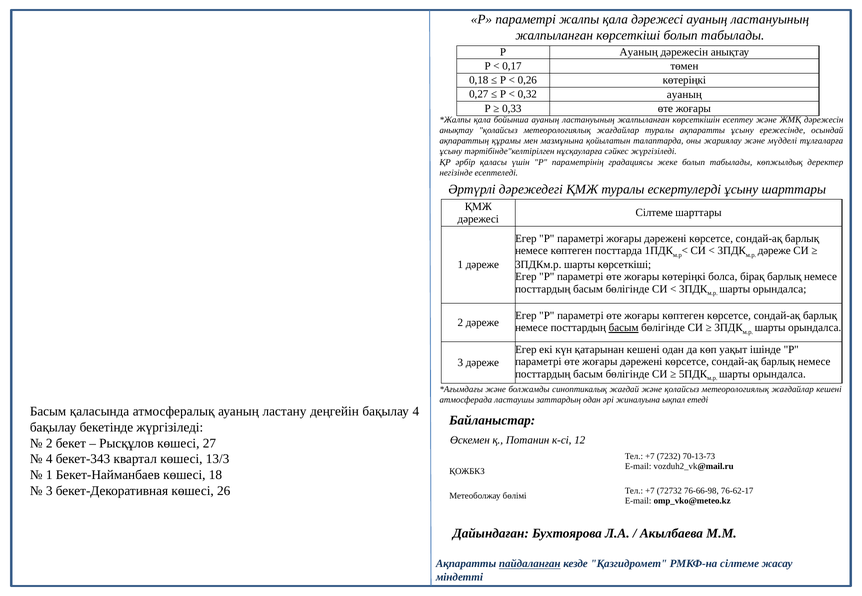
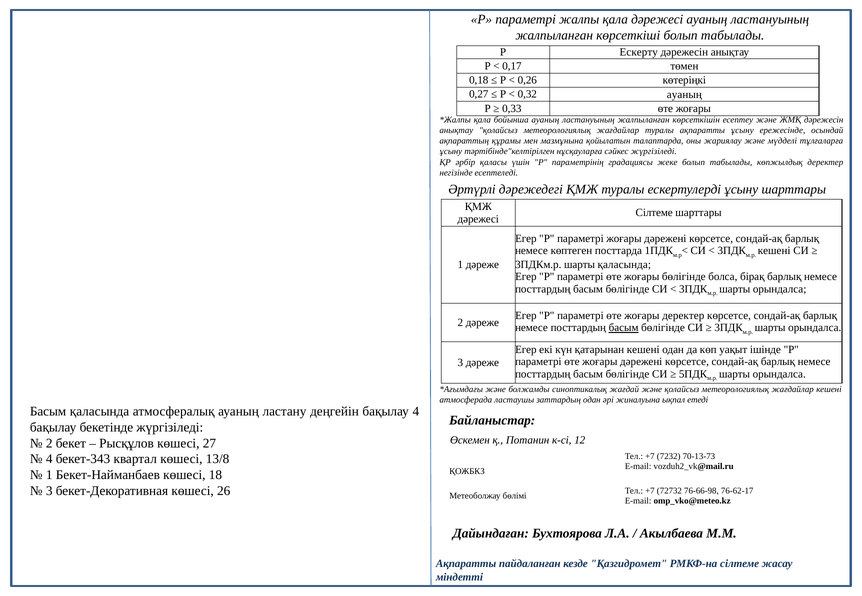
Р Ауаның: Ауаның -> Ескерту (639, 52)
дәреже: дәреже -> кешені (774, 251)
шарты көрсеткіші: көрсеткіші -> қаласында (624, 265)
жоғары көтеріңкі: көтеріңкі -> бөлігінде (684, 277)
жоғары көптеген: көптеген -> деректер (683, 316)
13/3: 13/3 -> 13/8 (218, 460)
пайдаланған underline: present -> none (530, 565)
